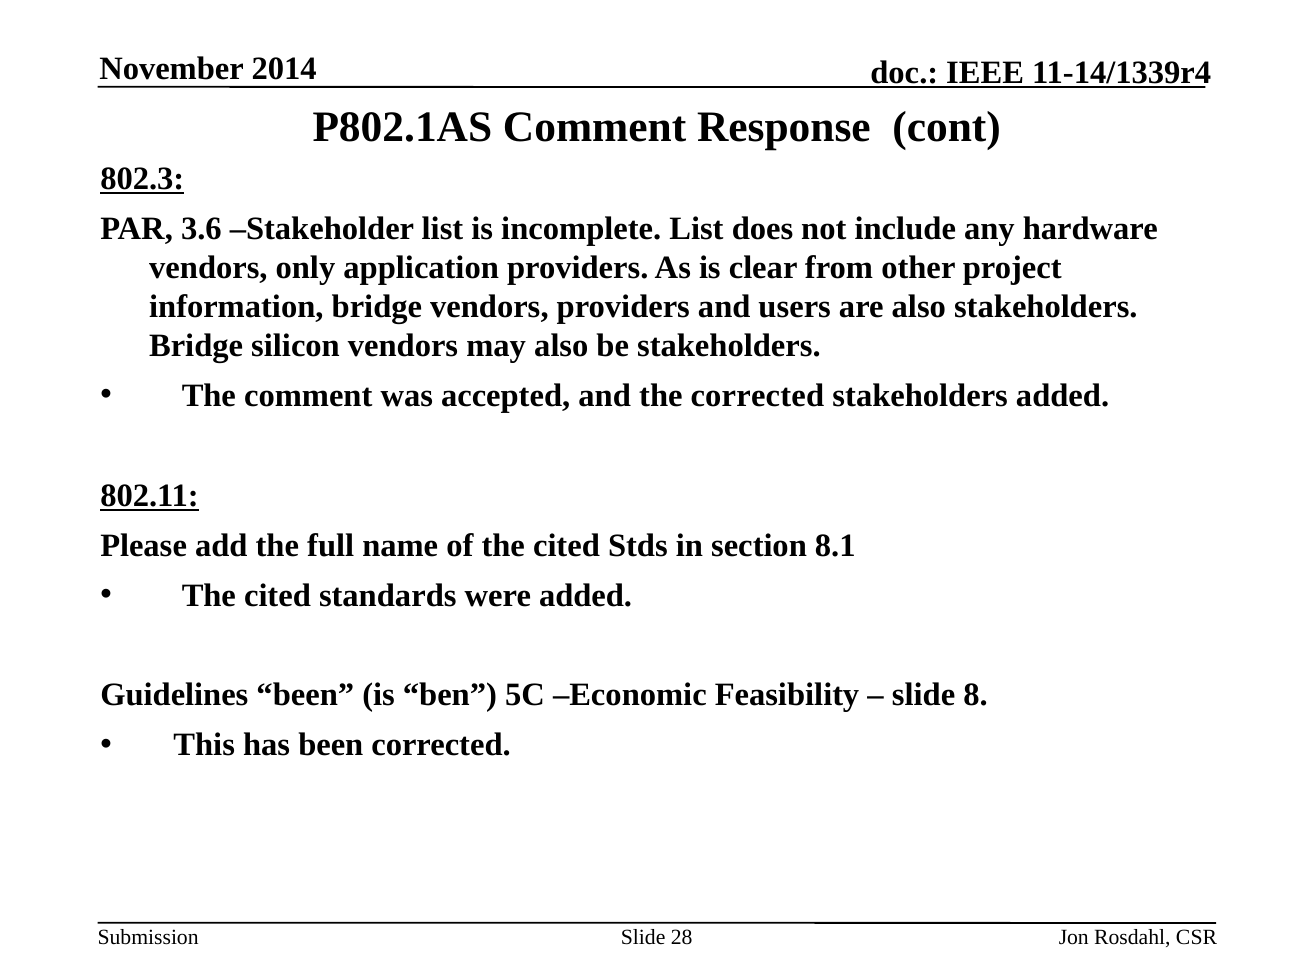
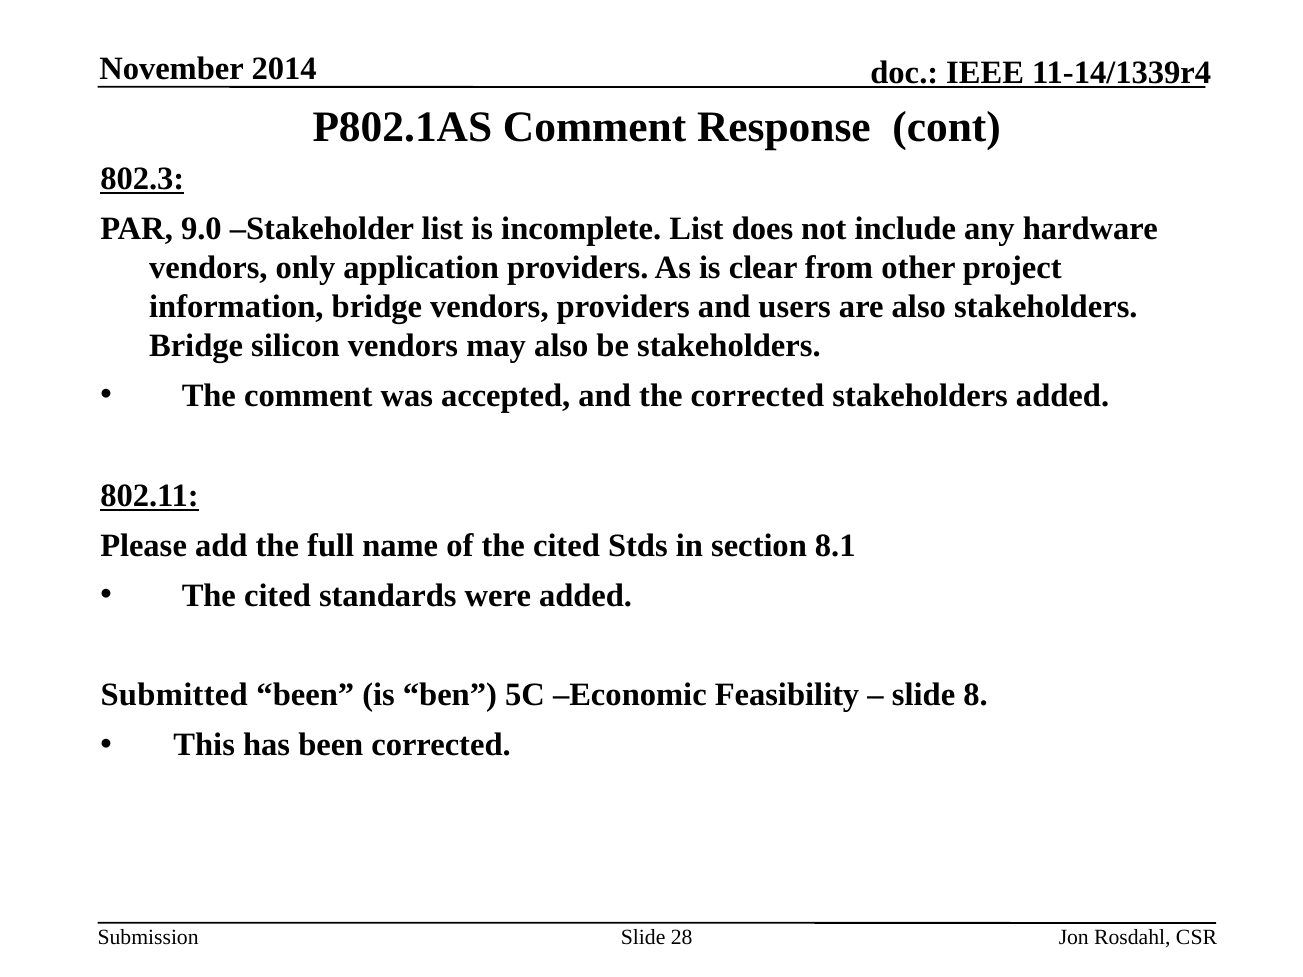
3.6: 3.6 -> 9.0 (201, 228)
Guidelines: Guidelines -> Submitted (174, 695)
